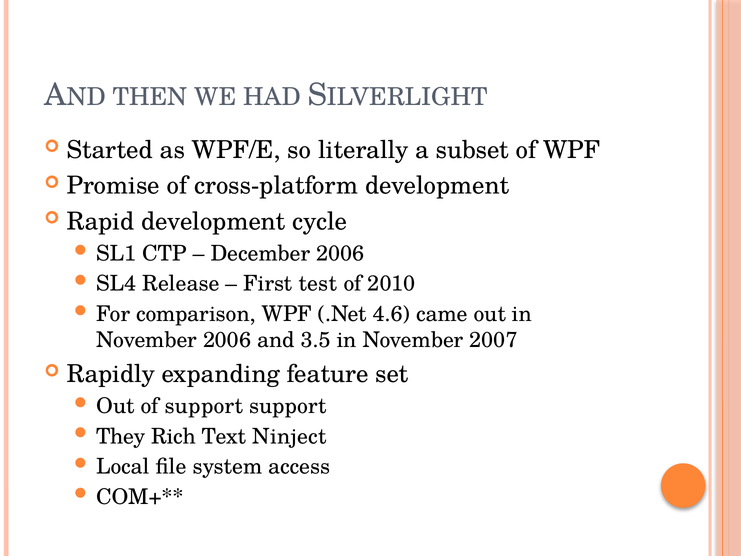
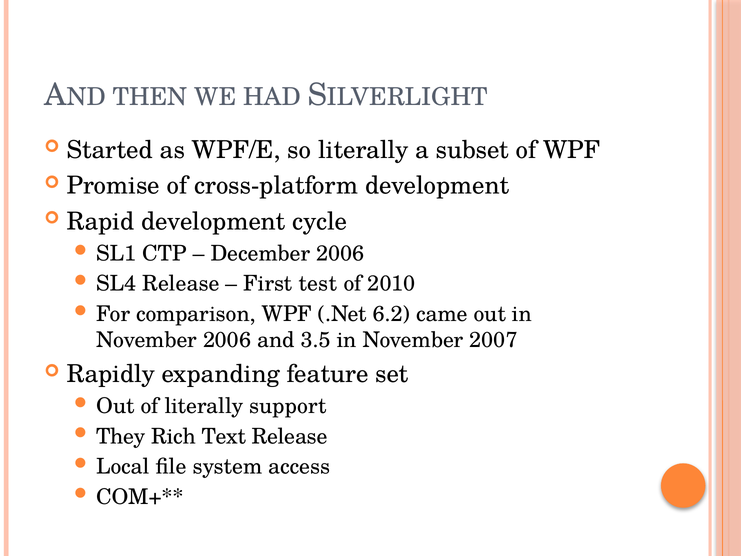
4.6: 4.6 -> 6.2 (391, 314)
of support: support -> literally (204, 406)
Text Ninject: Ninject -> Release (290, 436)
